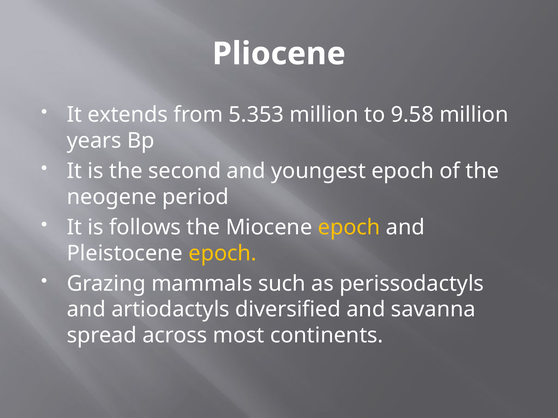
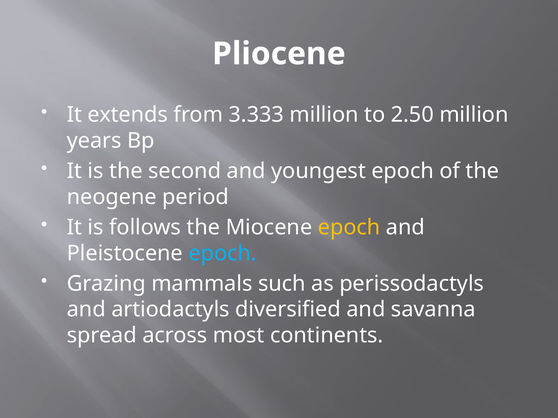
5.353: 5.353 -> 3.333 (256, 115)
9.58: 9.58 -> 2.50 (412, 115)
epoch colour: yellow -> light blue (223, 254)
